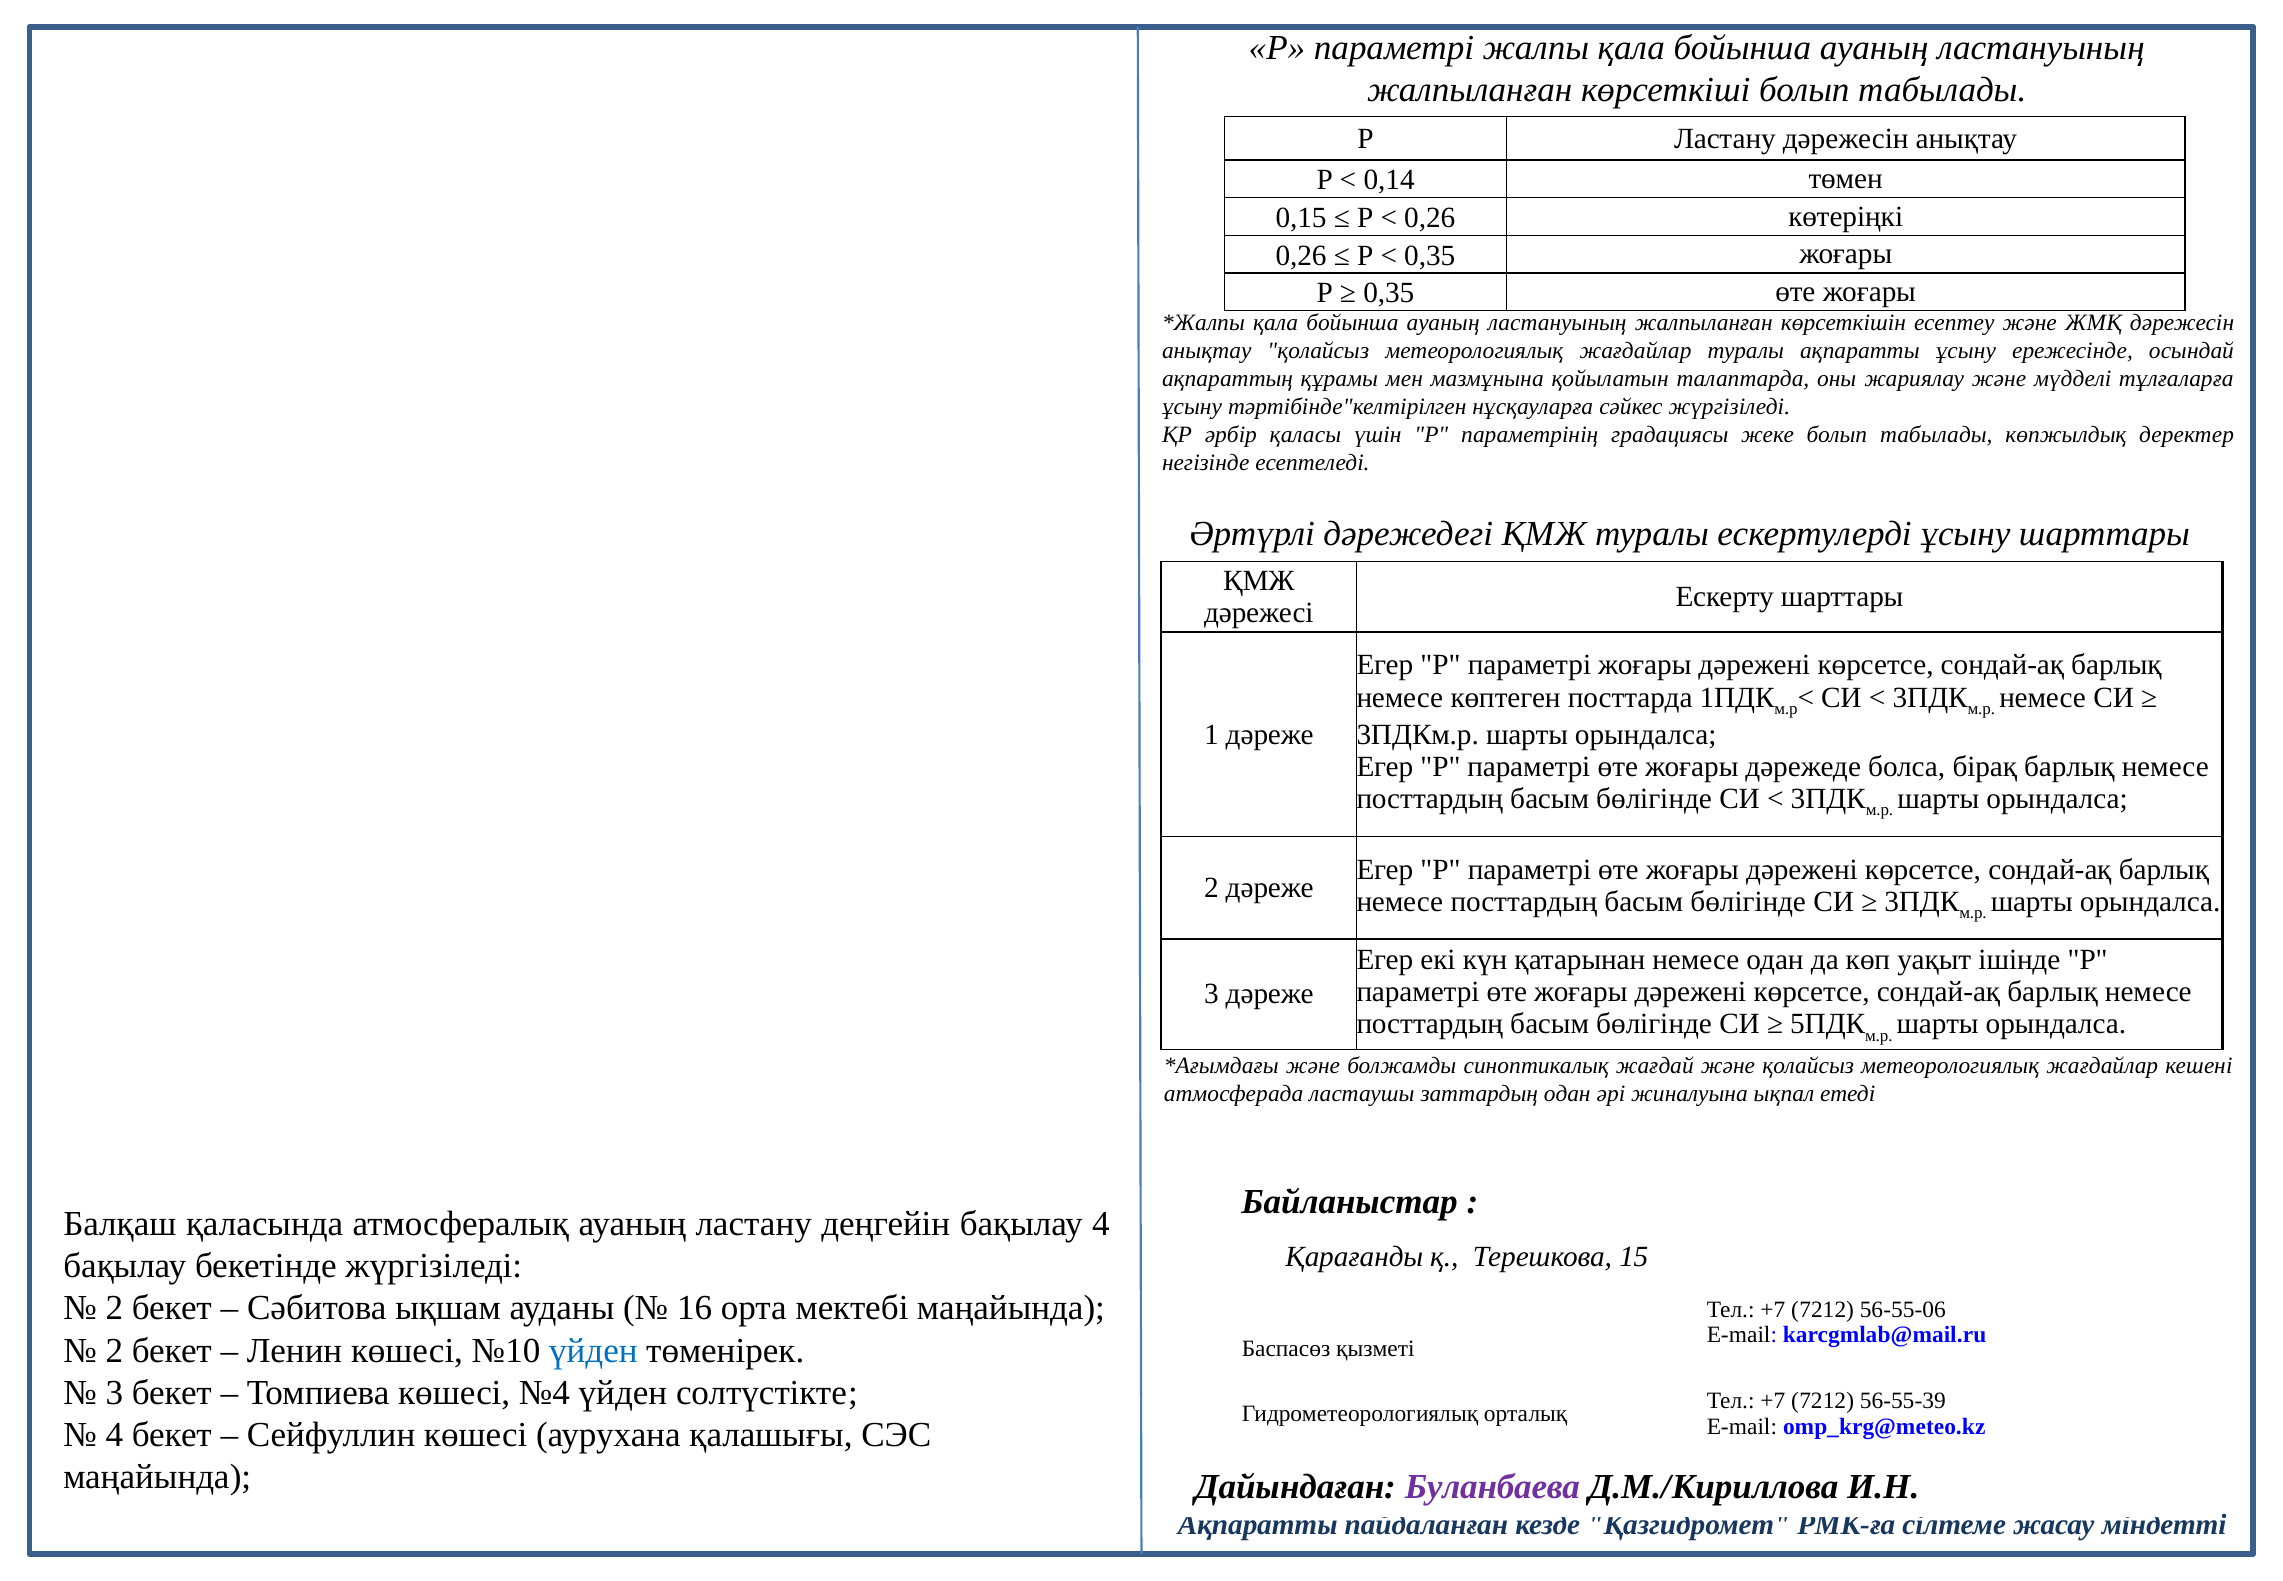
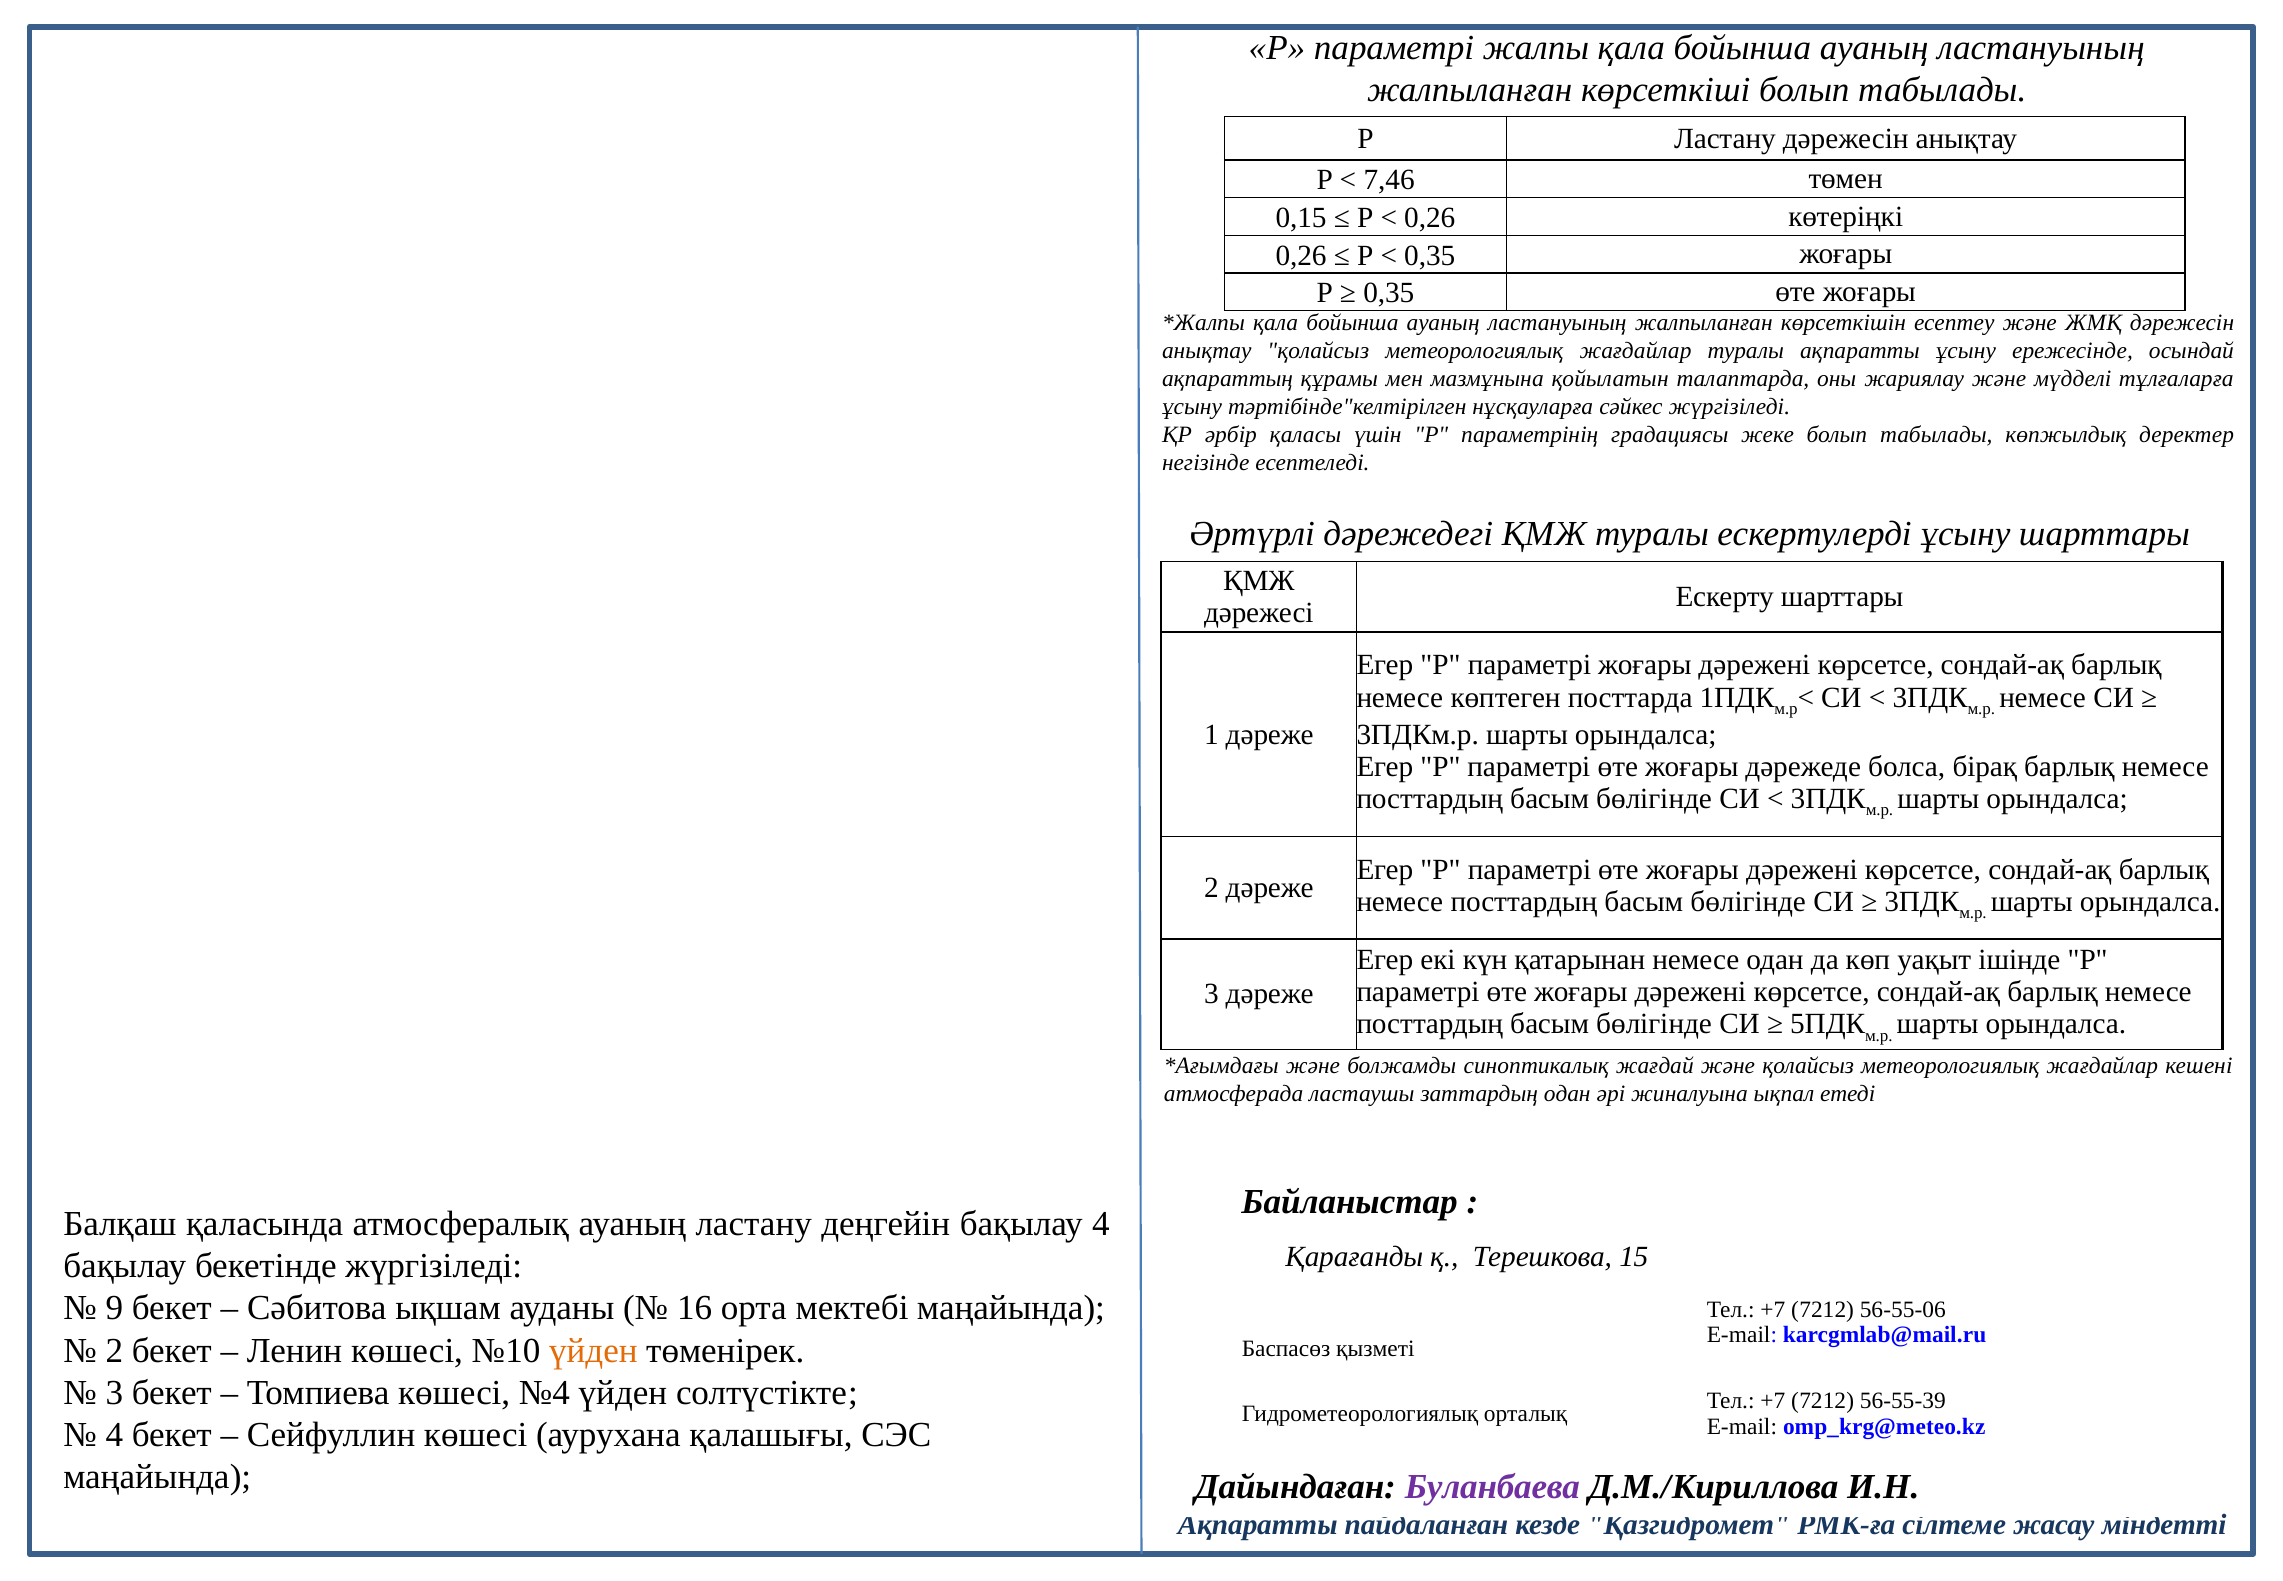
0,14: 0,14 -> 7,46 (1389, 180)
2: 2 -> 9 (114, 1308)
үйден colour: blue -> orange (593, 1350)
